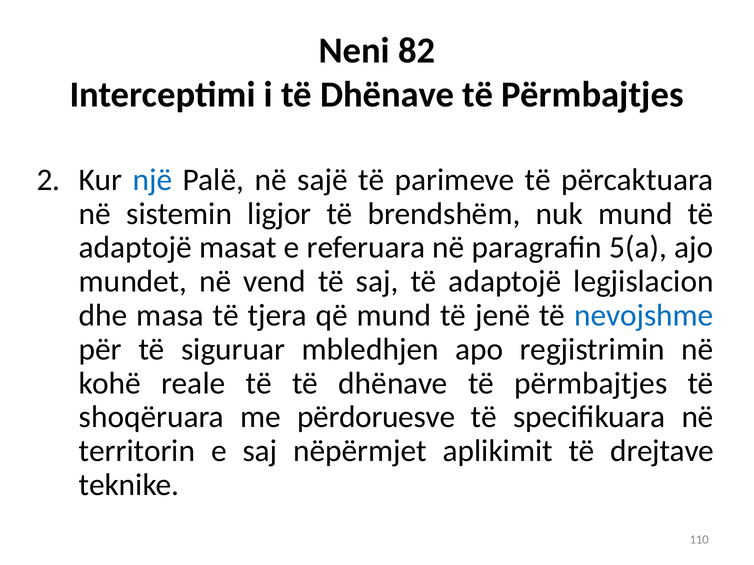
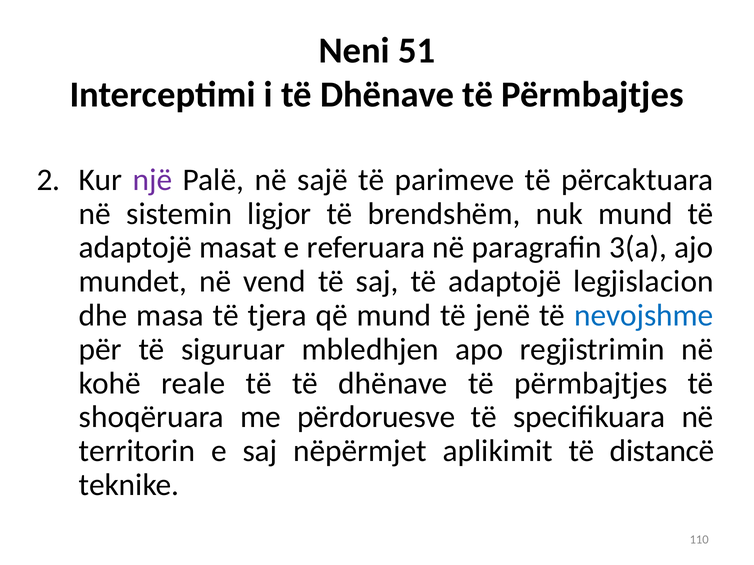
82: 82 -> 51 (417, 51)
një colour: blue -> purple (153, 180)
5(a: 5(a -> 3(a (638, 248)
drejtave: drejtave -> distancë (662, 451)
